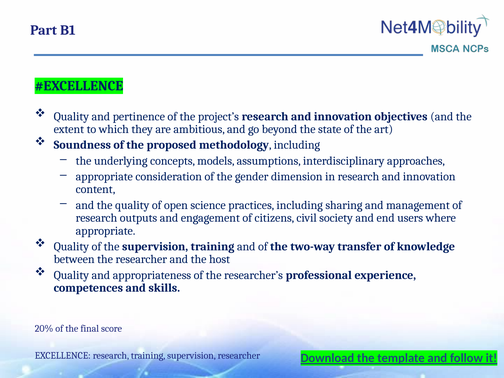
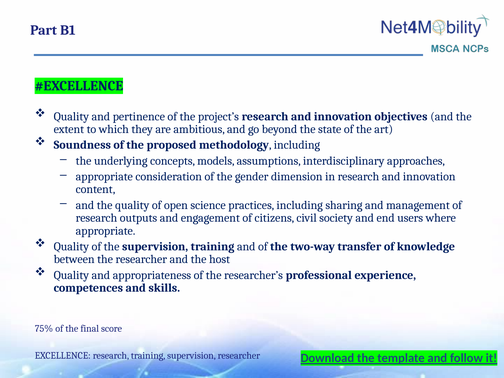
20%: 20% -> 75% (44, 329)
